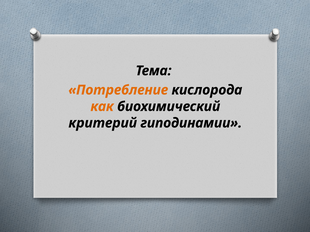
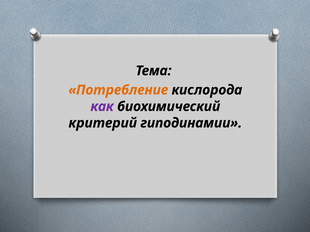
как colour: orange -> purple (102, 107)
